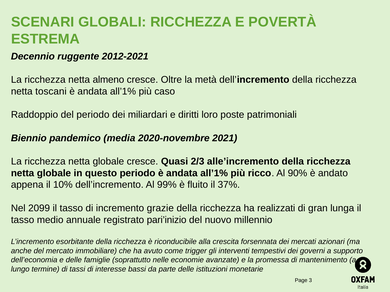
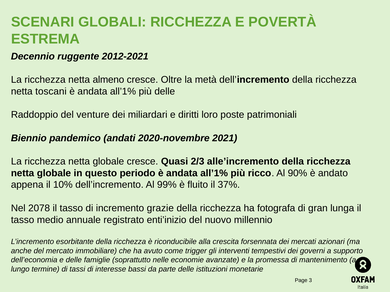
più caso: caso -> delle (165, 92)
del periodo: periodo -> venture (93, 115)
media: media -> andati (119, 138)
2099: 2099 -> 2078 (39, 209)
realizzati: realizzati -> fotografa (276, 209)
pari’inizio: pari’inizio -> enti’inizio (167, 220)
